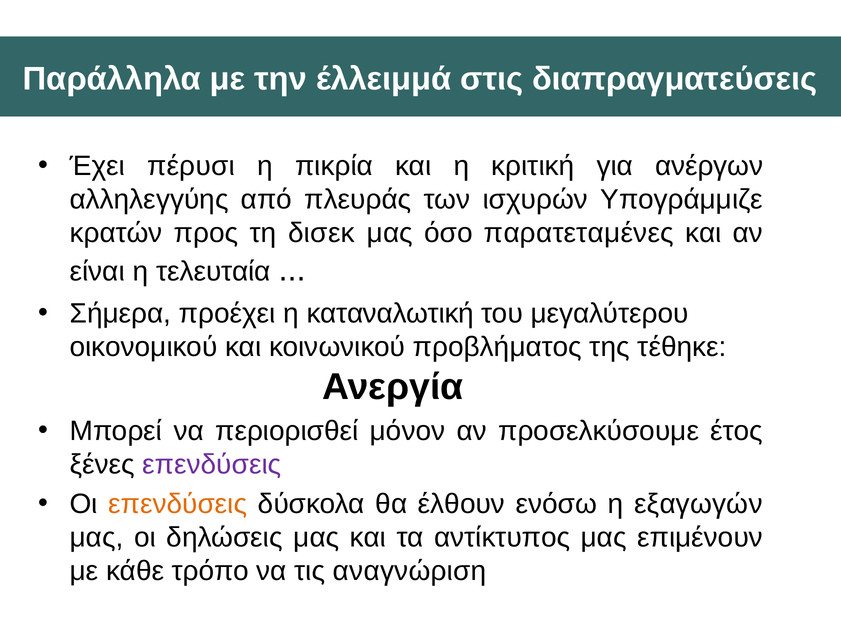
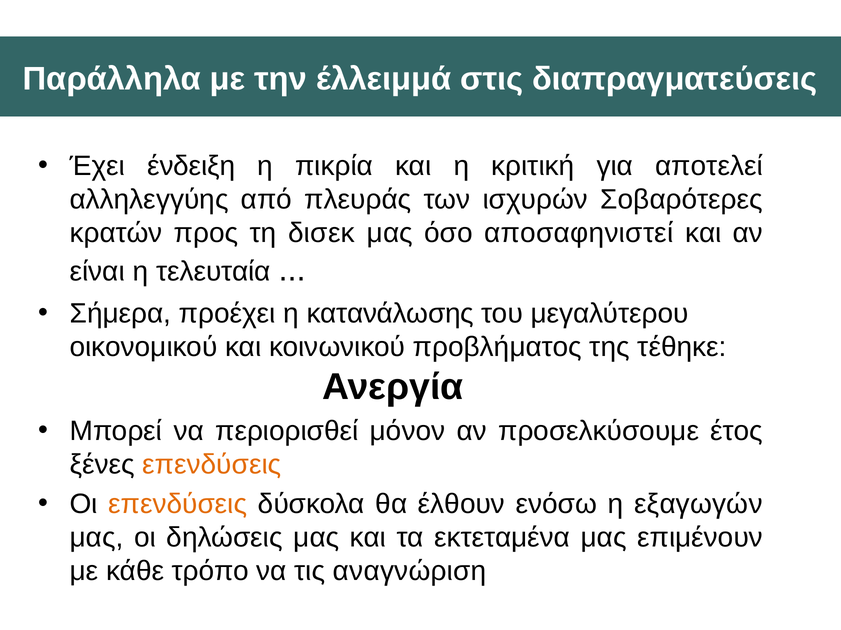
πέρυσι: πέρυσι -> ένδειξη (191, 166)
ανέργων: ανέργων -> αποτελεί (709, 166)
Υπογράμμιζε: Υπογράμμιζε -> Σοβαρότερες (682, 200)
παρατεταμένες: παρατεταμένες -> αποσαφηνιστεί (579, 234)
καταναλωτική: καταναλωτική -> κατανάλωσης (390, 314)
επενδύσεις colour: purple -> orange (212, 465)
αντίκτυπος: αντίκτυπος -> εκτεταμένα (502, 538)
